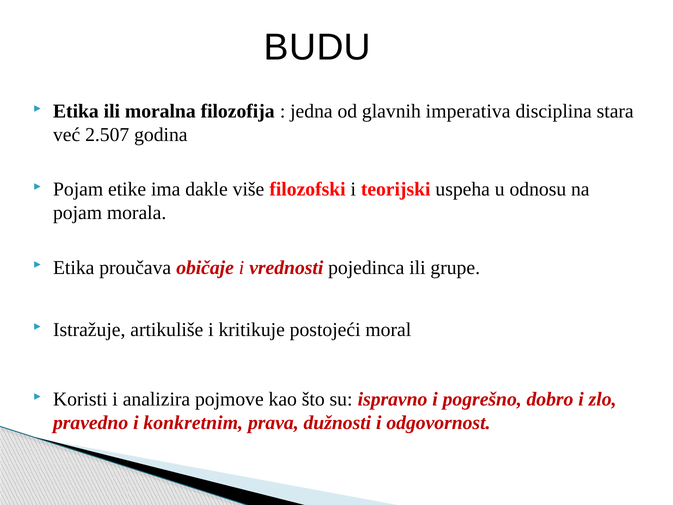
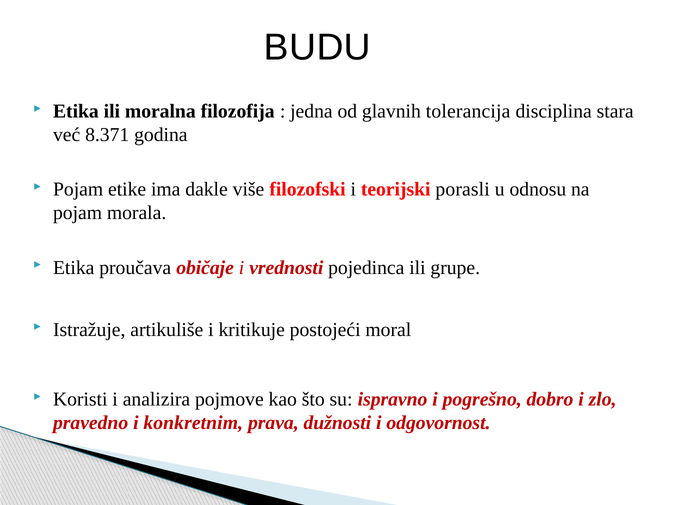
imperativa: imperativa -> tolerancija (468, 111)
2.507: 2.507 -> 8.371 (107, 135)
uspeha: uspeha -> porasli (463, 189)
